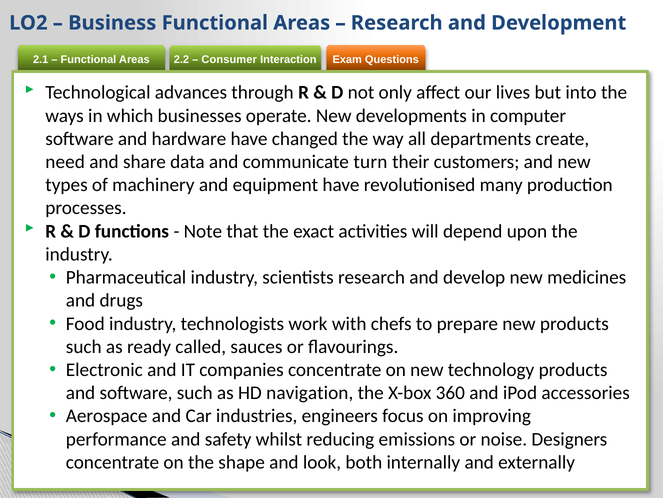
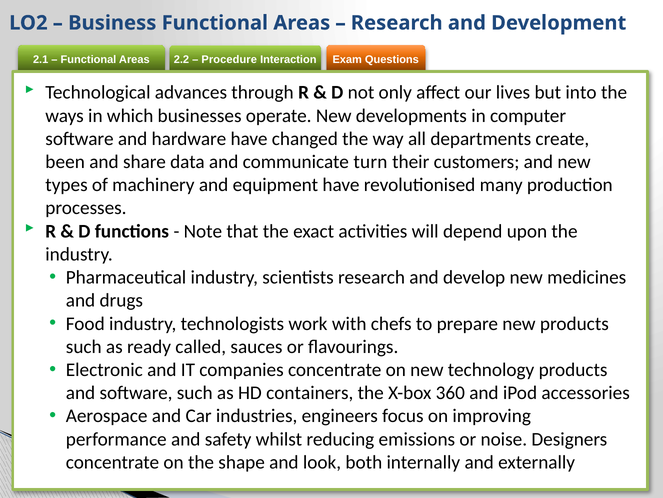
Consumer: Consumer -> Procedure (229, 60)
need: need -> been (65, 162)
navigation: navigation -> containers (310, 392)
